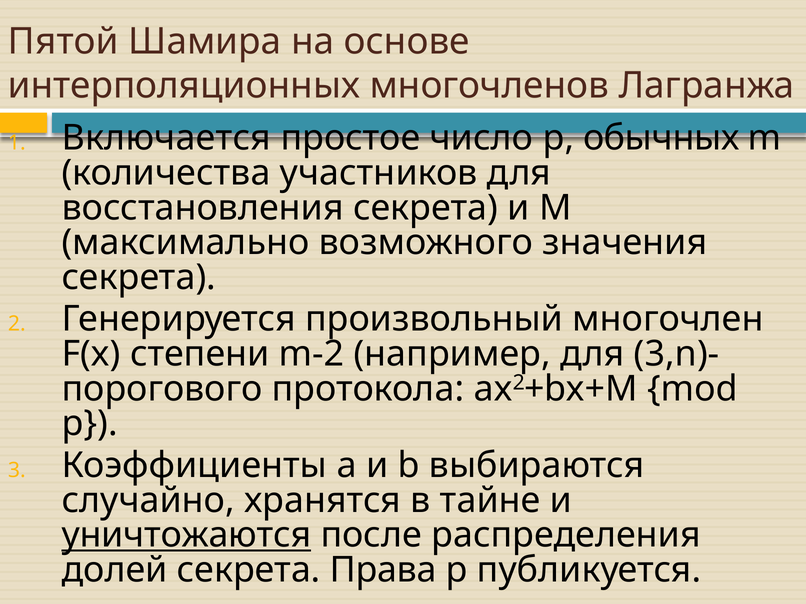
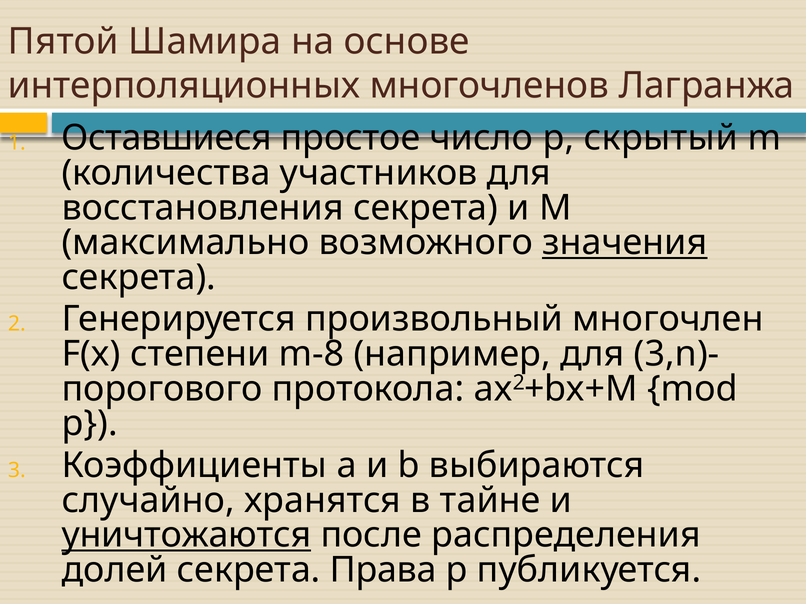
Включается: Включается -> Оставшиеся (167, 138)
обычных: обычных -> скрытый (661, 138)
значения underline: none -> present (625, 243)
m-2: m-2 -> m-8 (312, 354)
